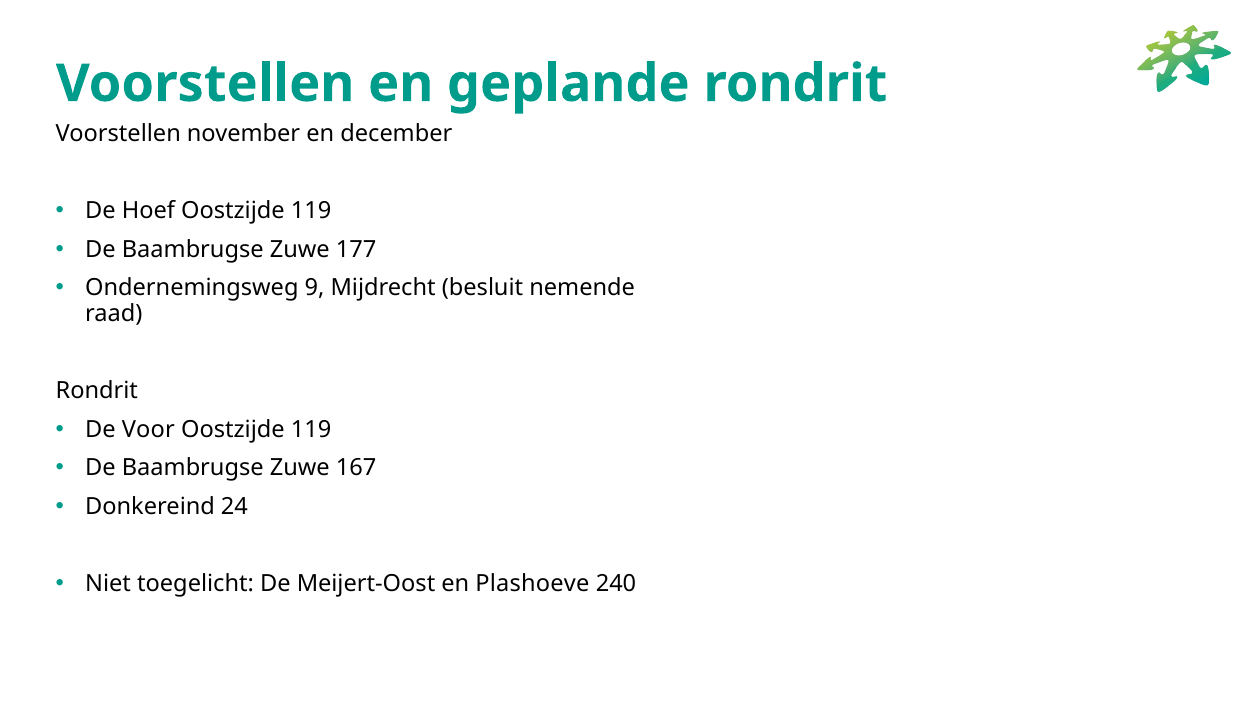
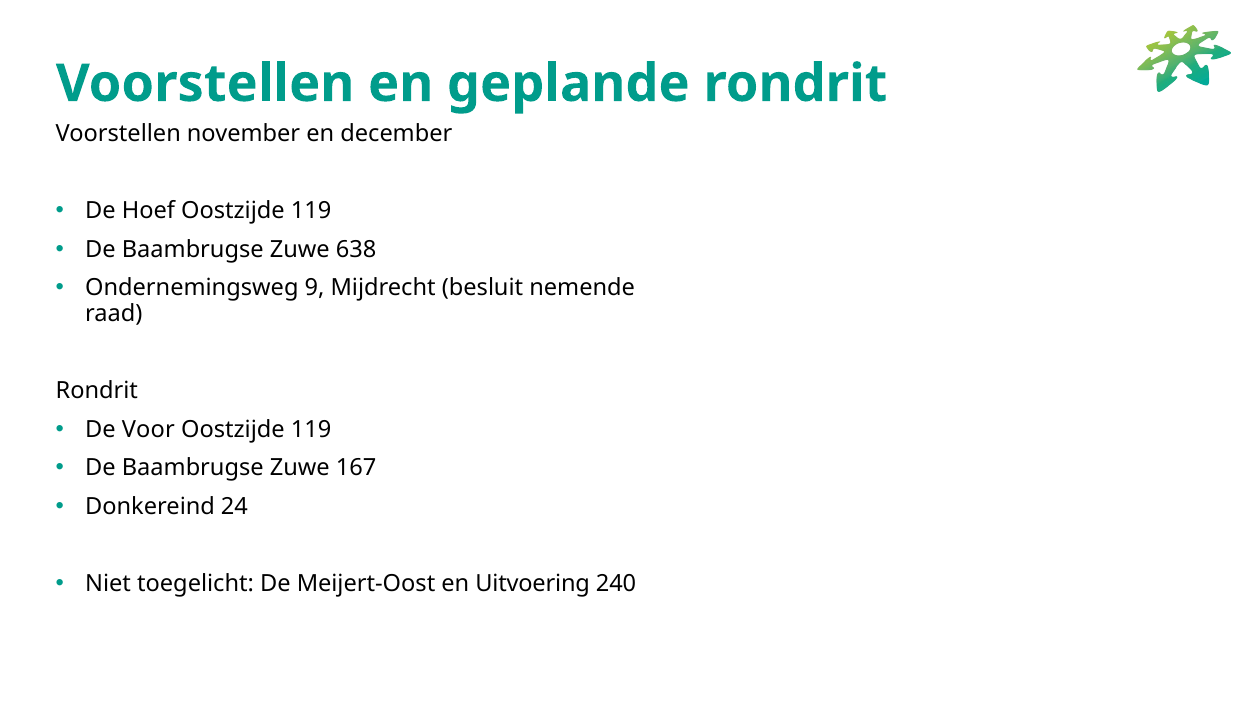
177: 177 -> 638 (356, 249)
Plashoeve: Plashoeve -> Uitvoering (533, 584)
